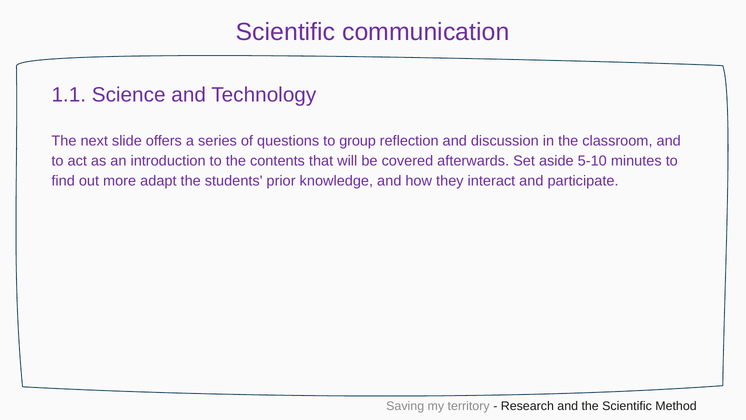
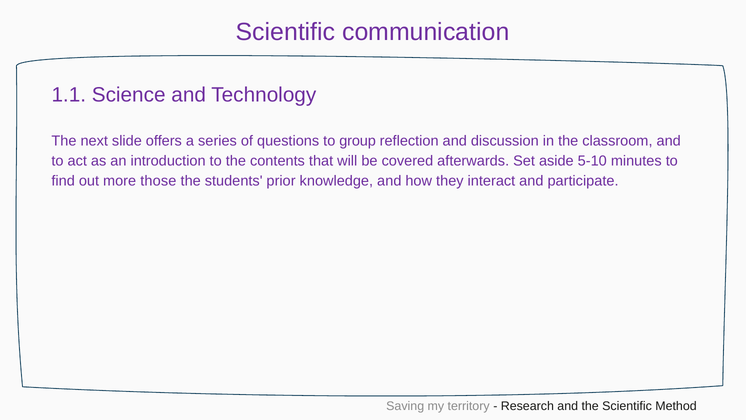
adapt: adapt -> those (158, 181)
